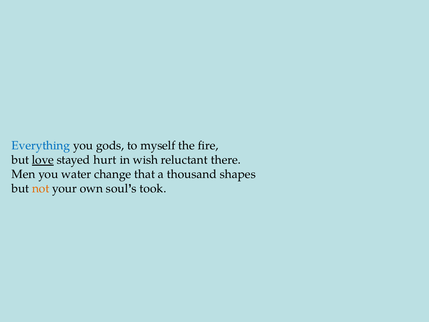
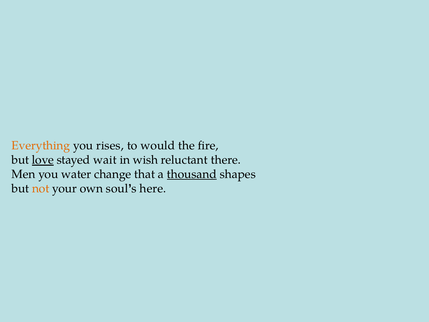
Everything colour: blue -> orange (41, 146)
gods: gods -> rises (110, 146)
myself: myself -> would (158, 146)
hurt: hurt -> wait (105, 160)
thousand underline: none -> present (192, 174)
took: took -> here (153, 189)
